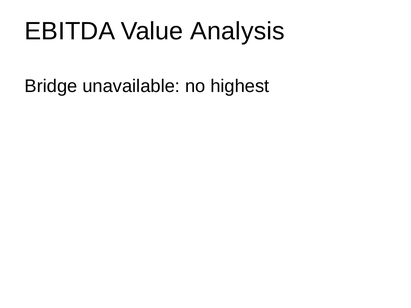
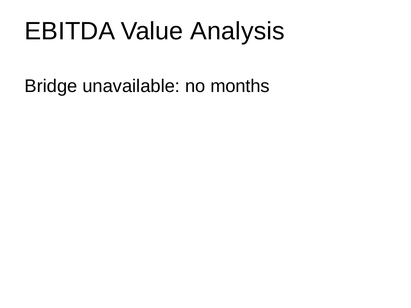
highest: highest -> months (240, 86)
